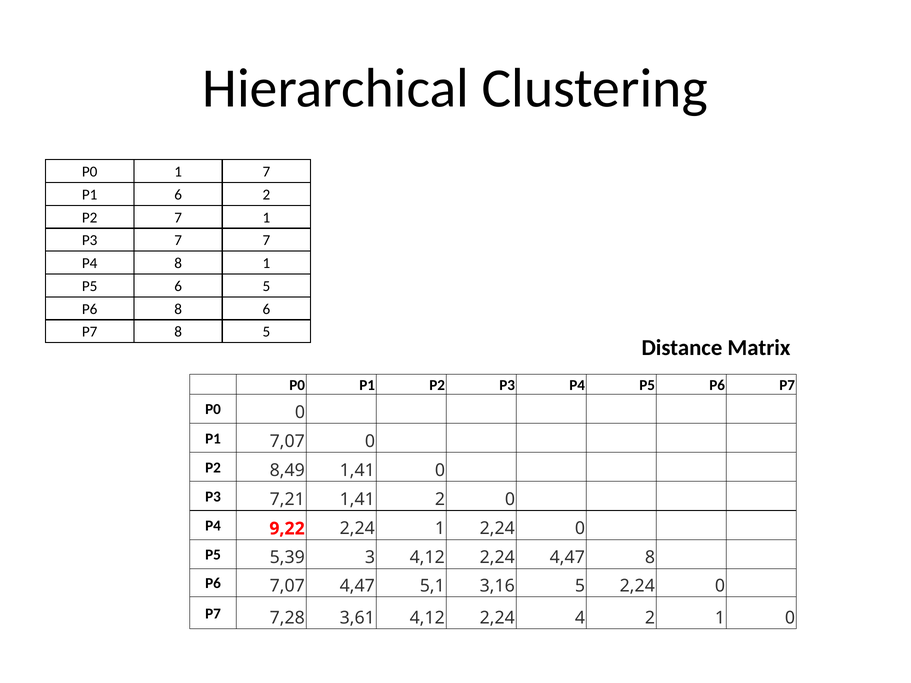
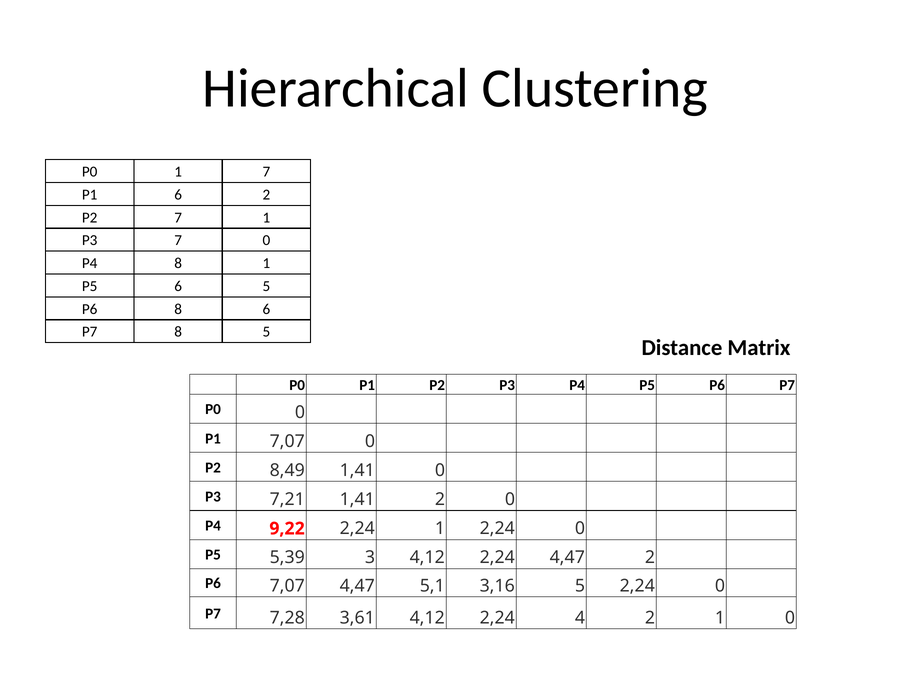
7 7: 7 -> 0 (266, 241)
4,47 8: 8 -> 2 (650, 558)
